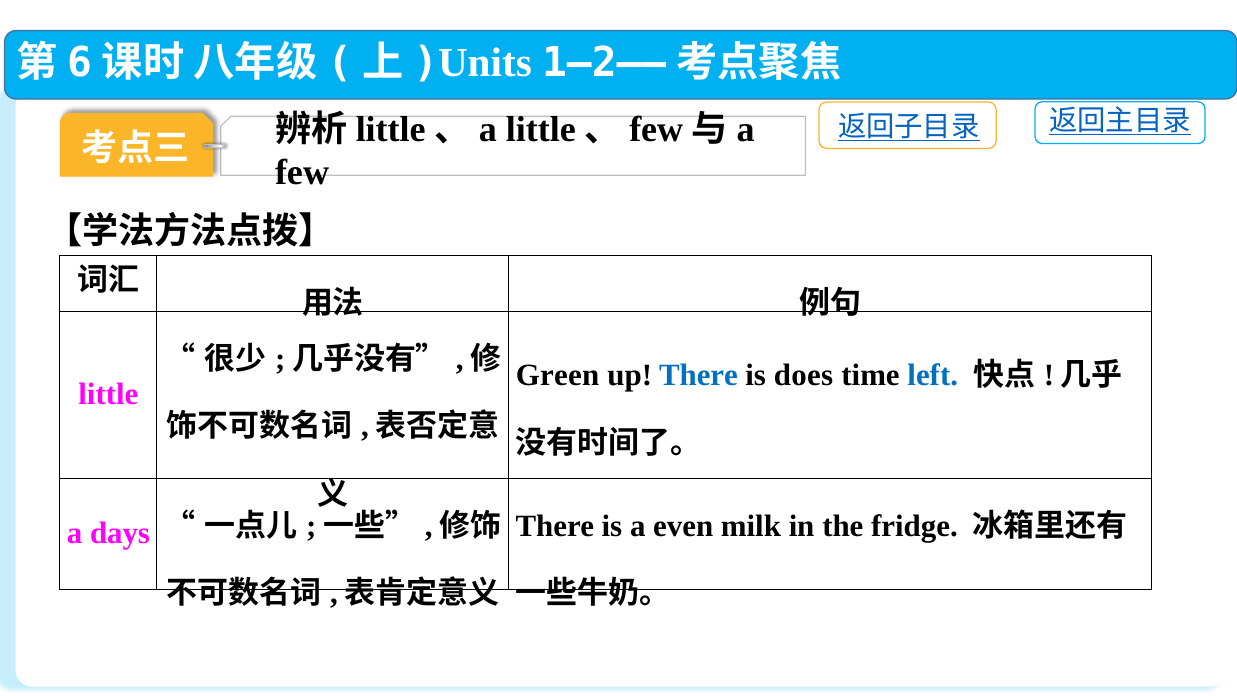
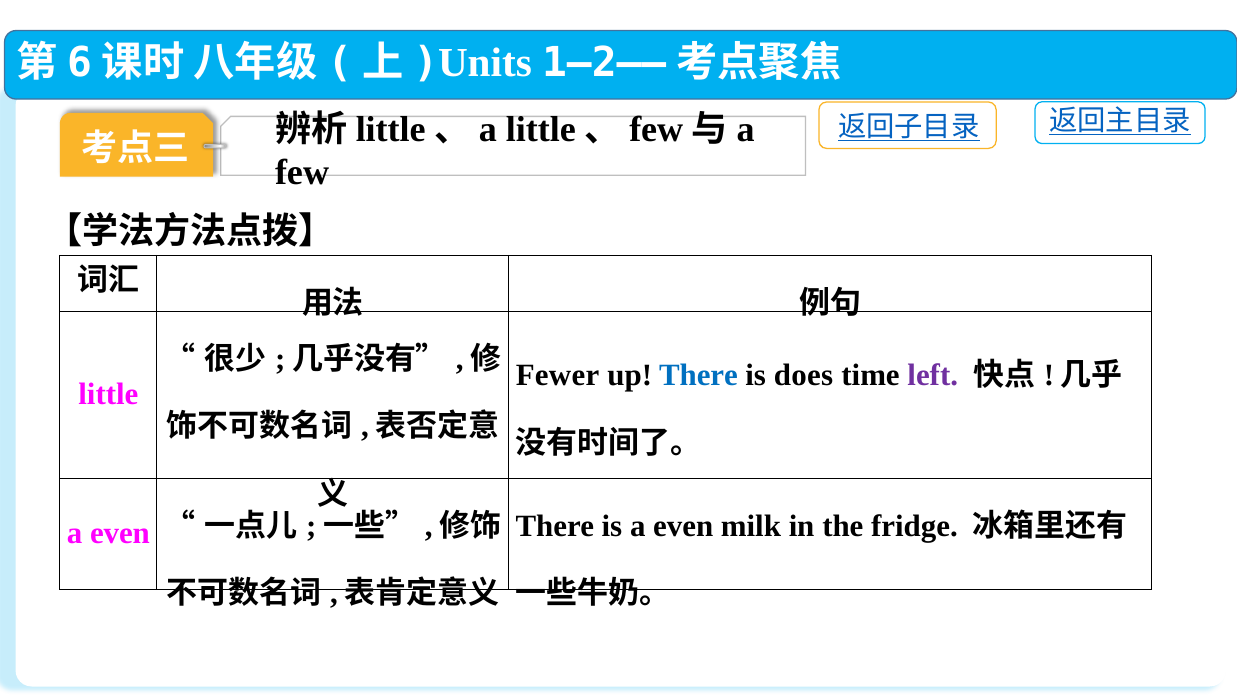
Green: Green -> Fewer (558, 375)
left colour: blue -> purple (933, 375)
days: days -> even (120, 533)
